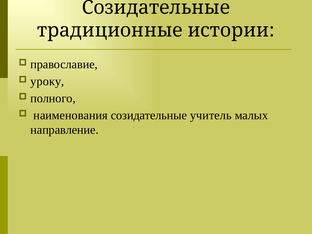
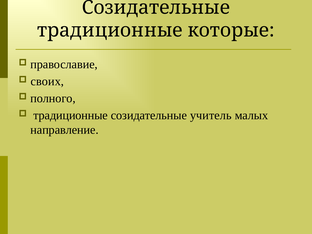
истории: истории -> которые (231, 30)
уроку: уроку -> своих (47, 81)
наименования: наименования -> традиционные (71, 115)
